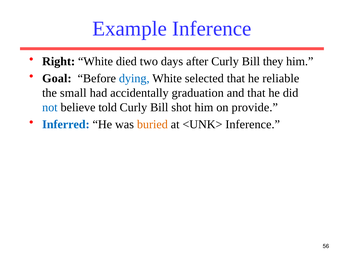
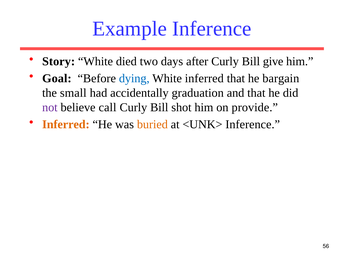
Right: Right -> Story (59, 61)
they: they -> give (273, 61)
White selected: selected -> inferred (204, 78)
reliable: reliable -> bargain (281, 78)
not colour: blue -> purple (50, 107)
told: told -> call (108, 107)
Inferred colour: blue -> orange (66, 124)
